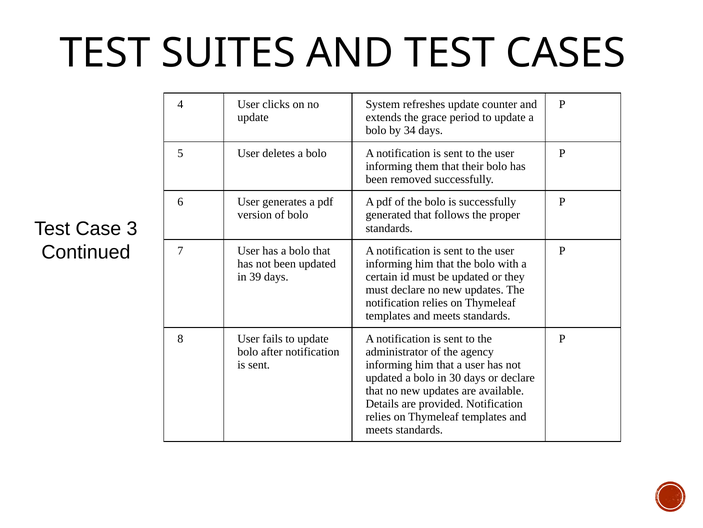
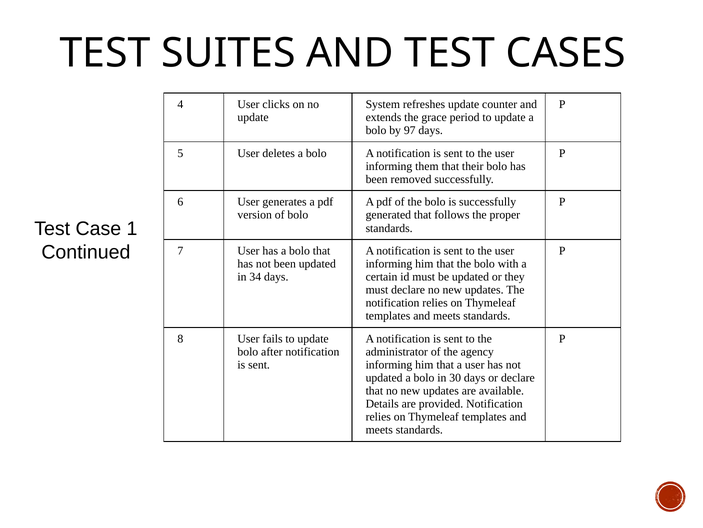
34: 34 -> 97 (410, 130)
3: 3 -> 1 (132, 228)
39: 39 -> 34 (255, 277)
